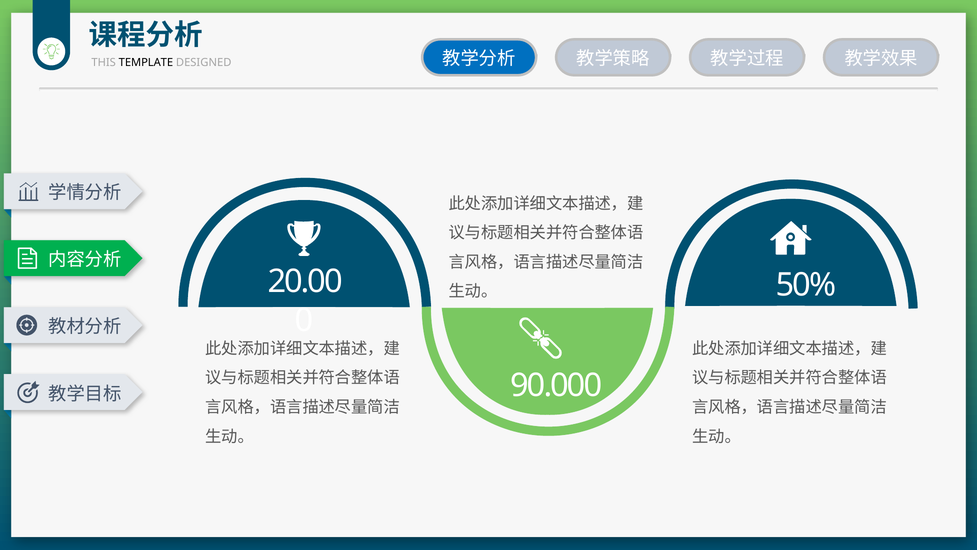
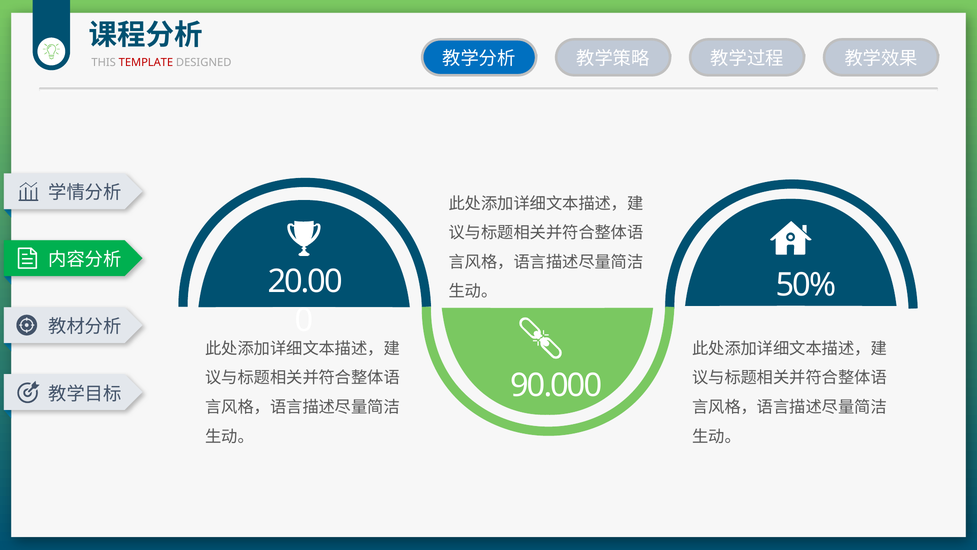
TEMPLATE colour: black -> red (146, 63)
